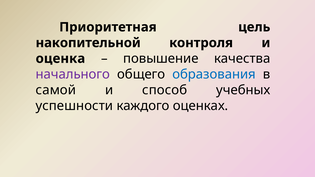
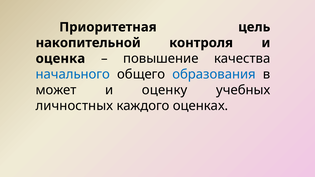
начального colour: purple -> blue (73, 74)
самой: самой -> может (56, 90)
способ: способ -> оценку (165, 90)
успешности: успешности -> личностных (74, 106)
